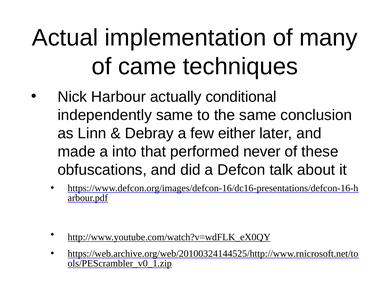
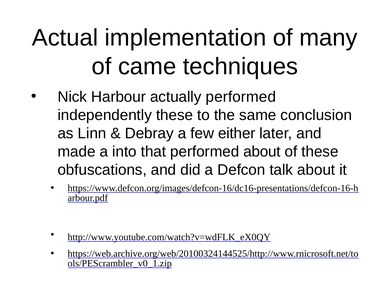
actually conditional: conditional -> performed (241, 97)
independently same: same -> these (175, 115)
performed never: never -> about (262, 151)
